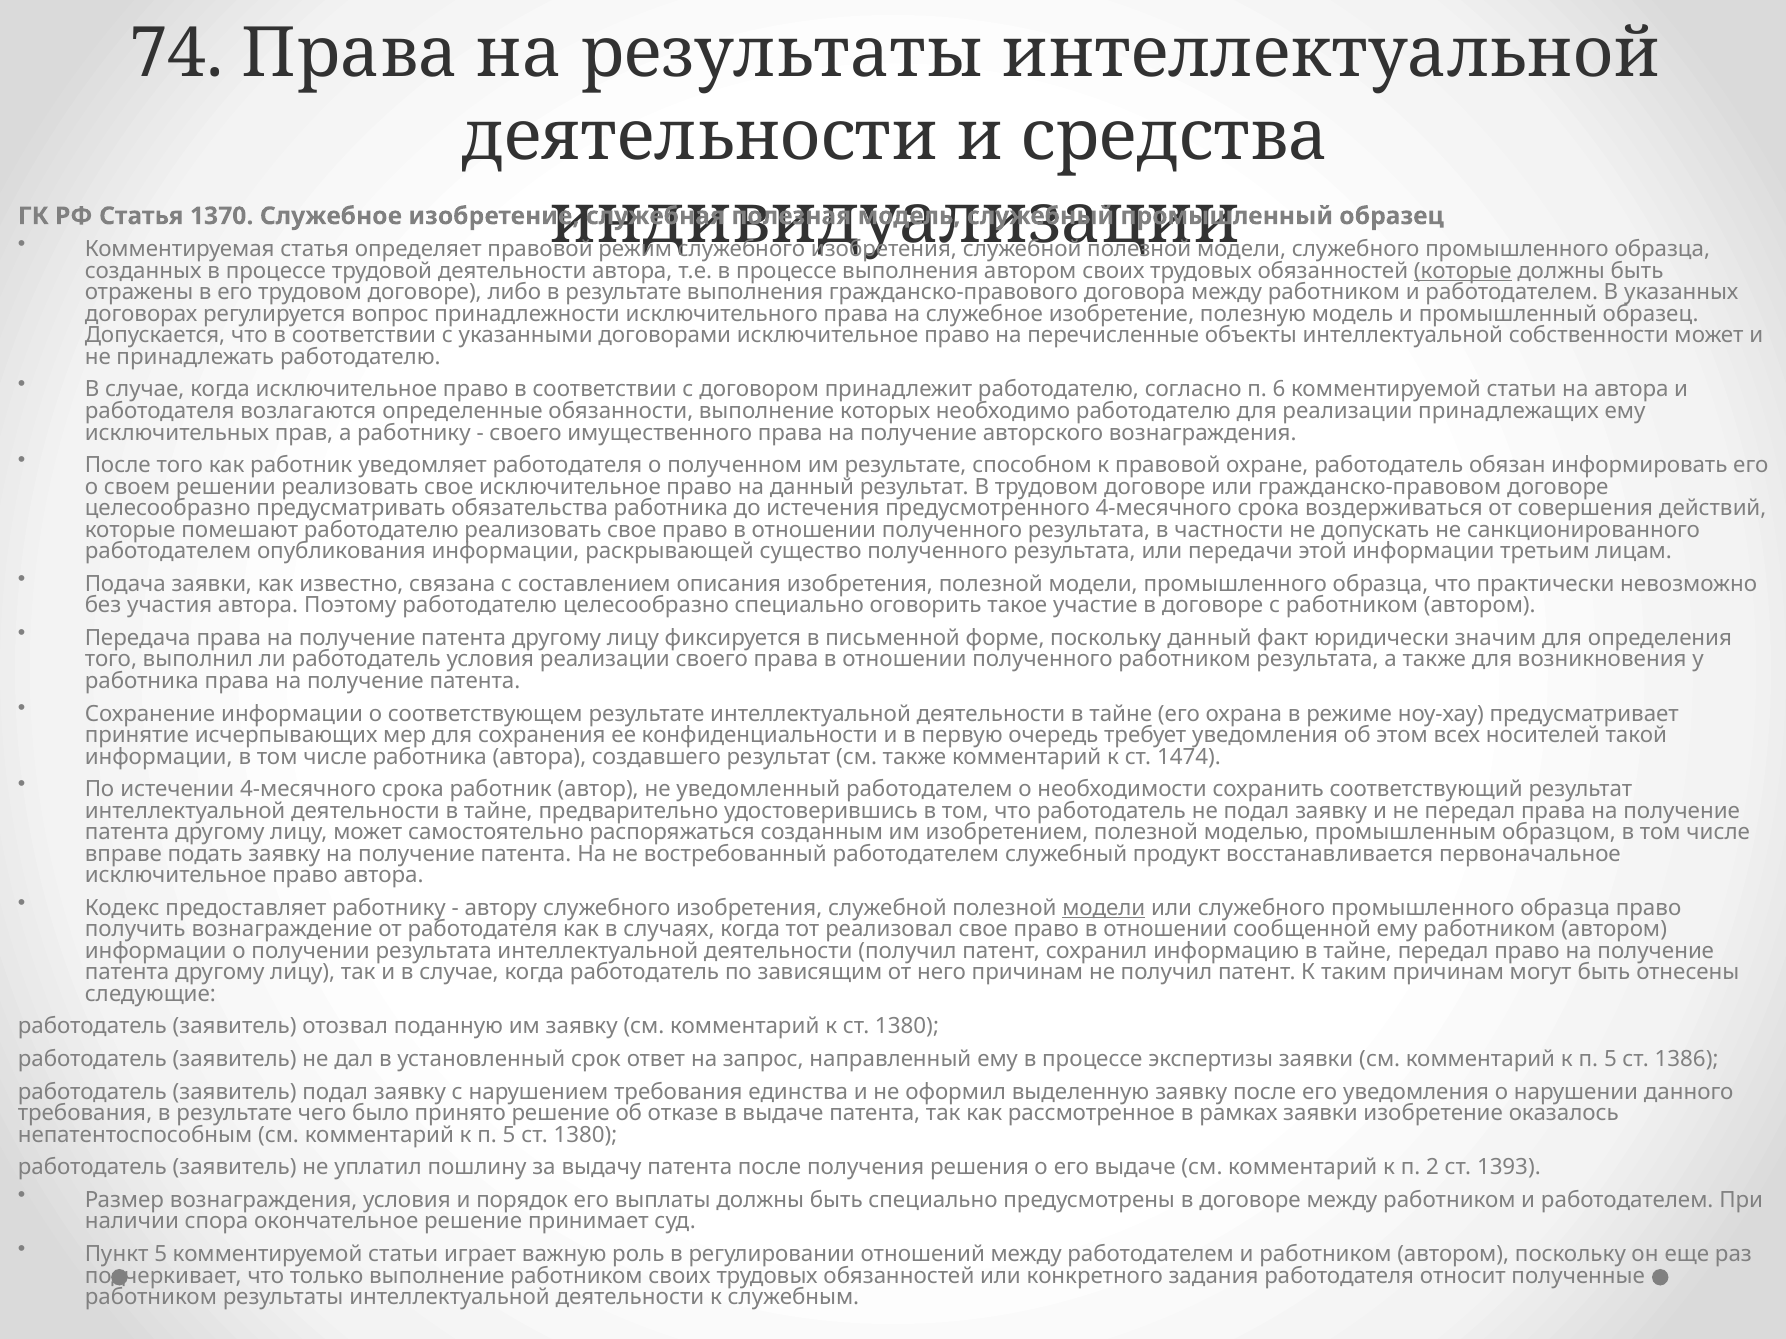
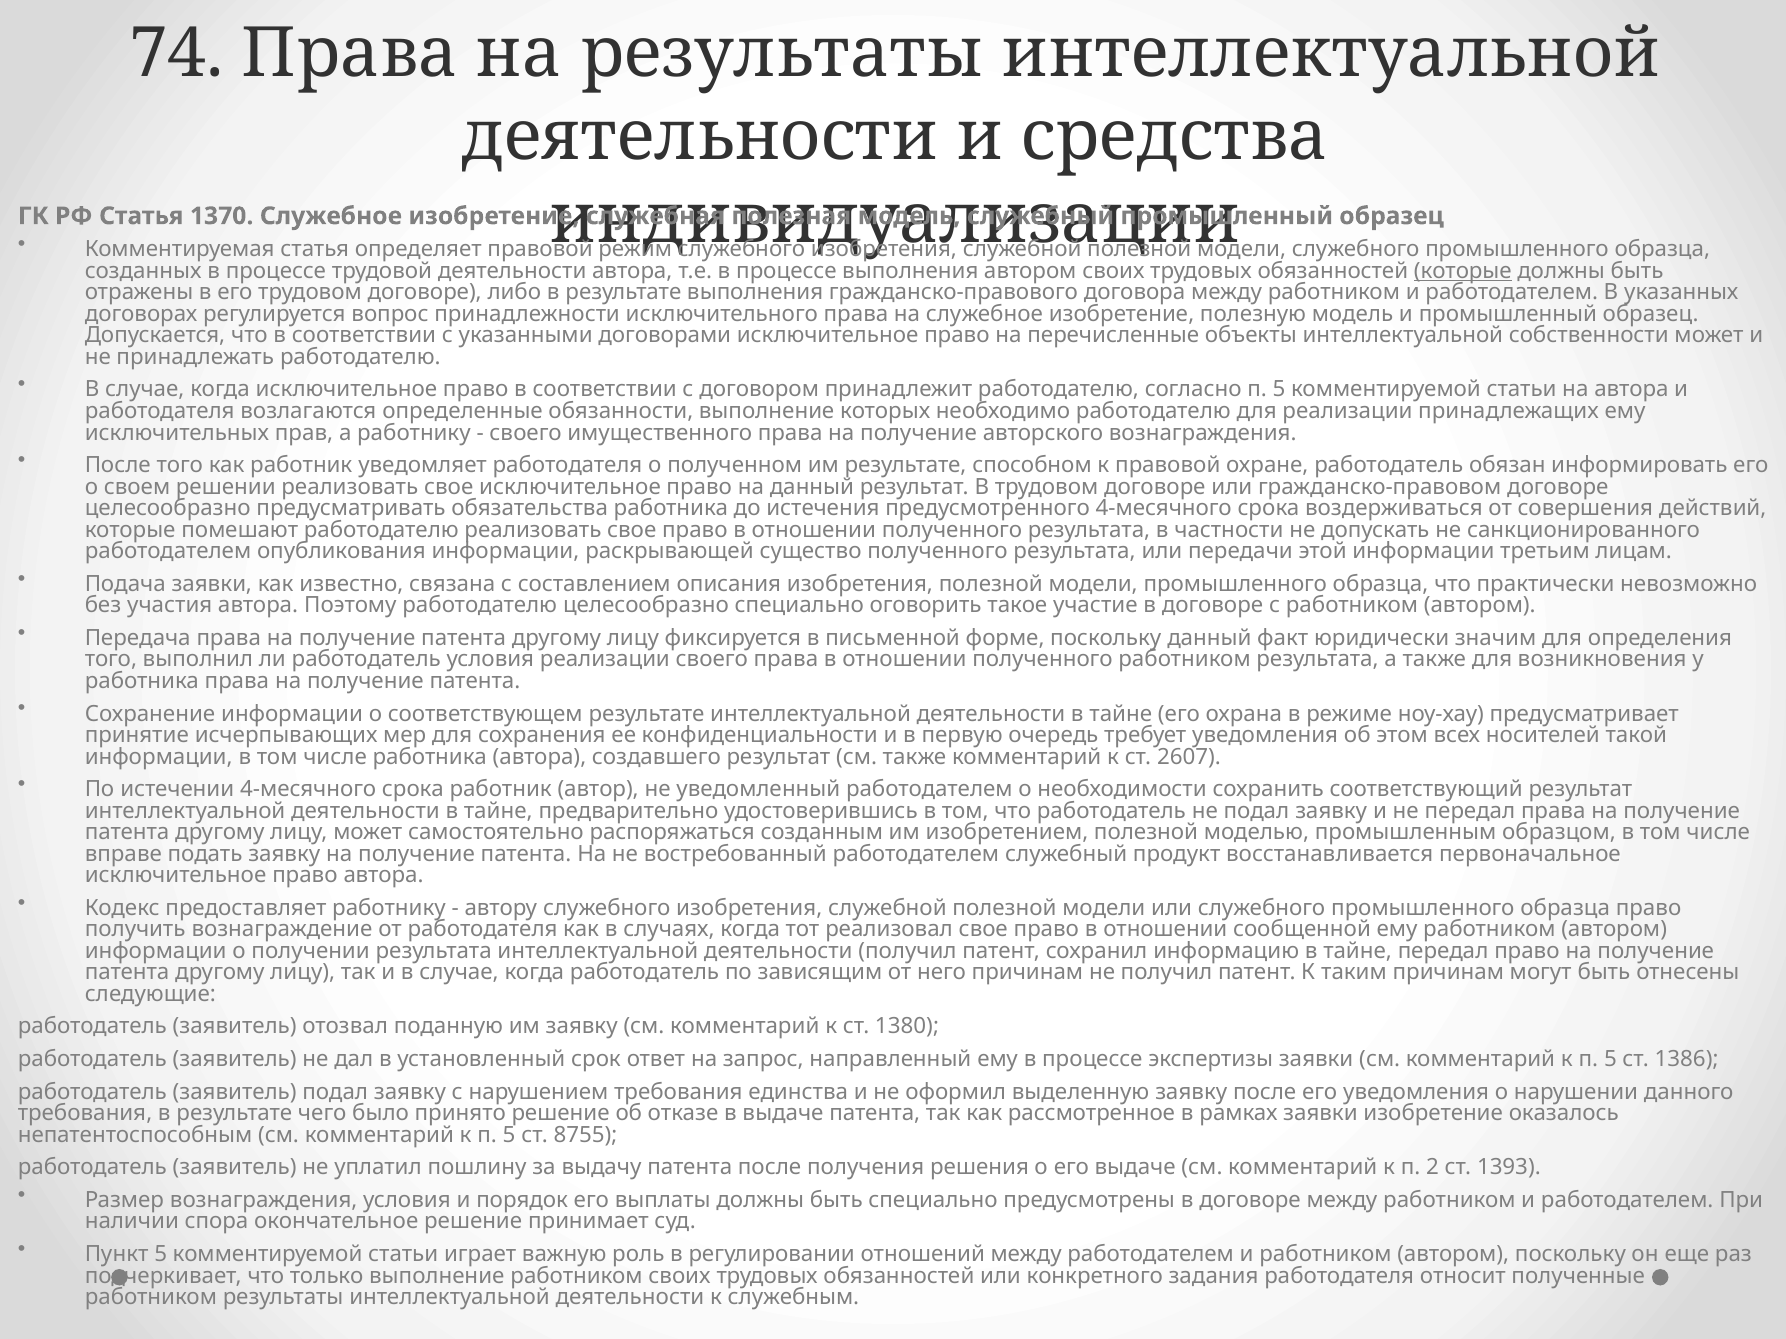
согласно п 6: 6 -> 5 (1279, 390)
1474: 1474 -> 2607 (1189, 757)
модели underline: present -> none (1104, 908)
5 ст 1380: 1380 -> 8755 (585, 1135)
